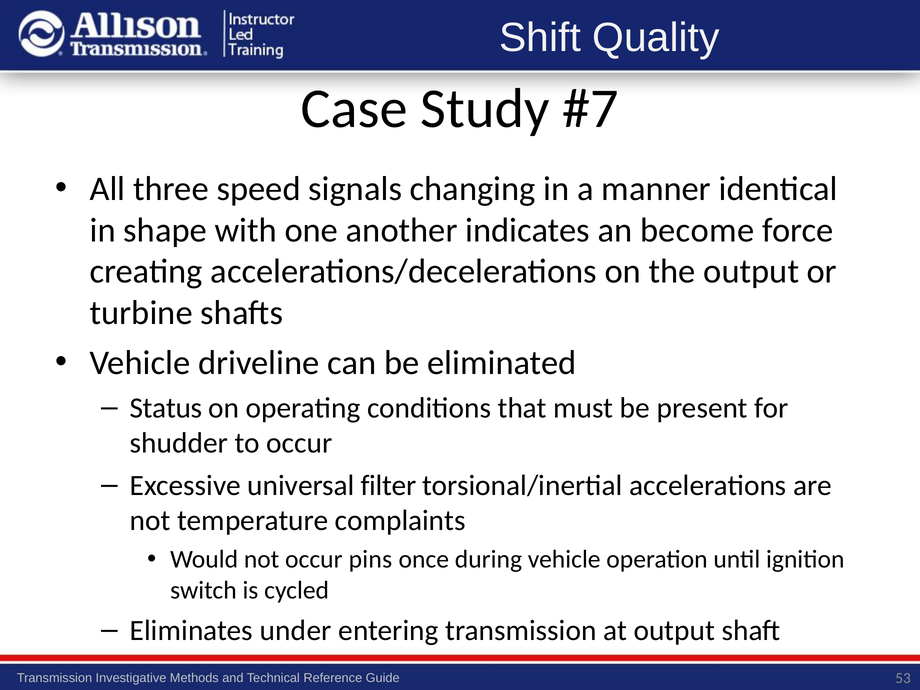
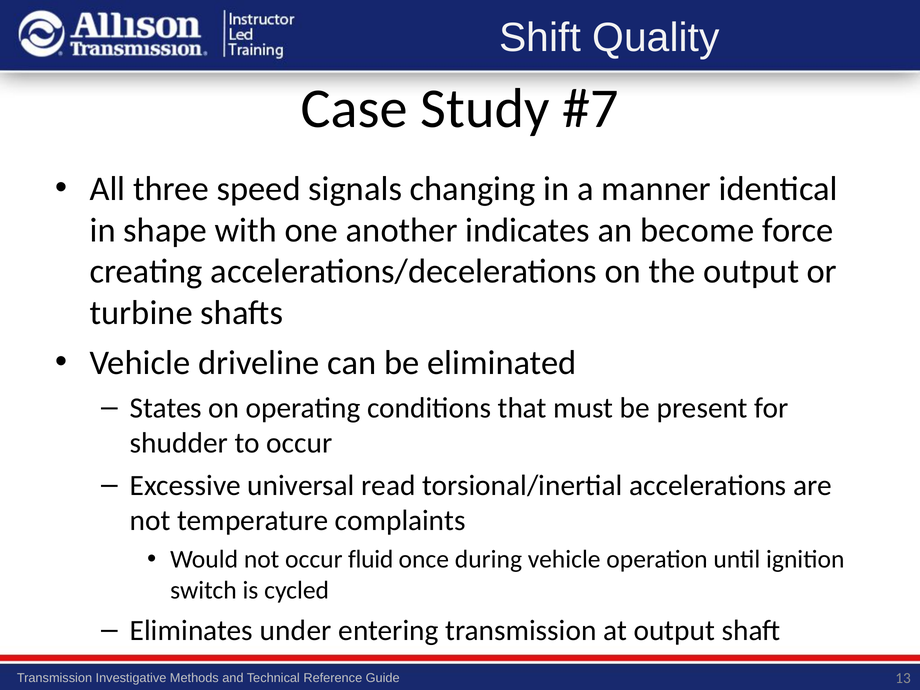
Status: Status -> States (166, 408)
filter: filter -> read (388, 485)
pins: pins -> fluid (371, 560)
53: 53 -> 13 (903, 678)
